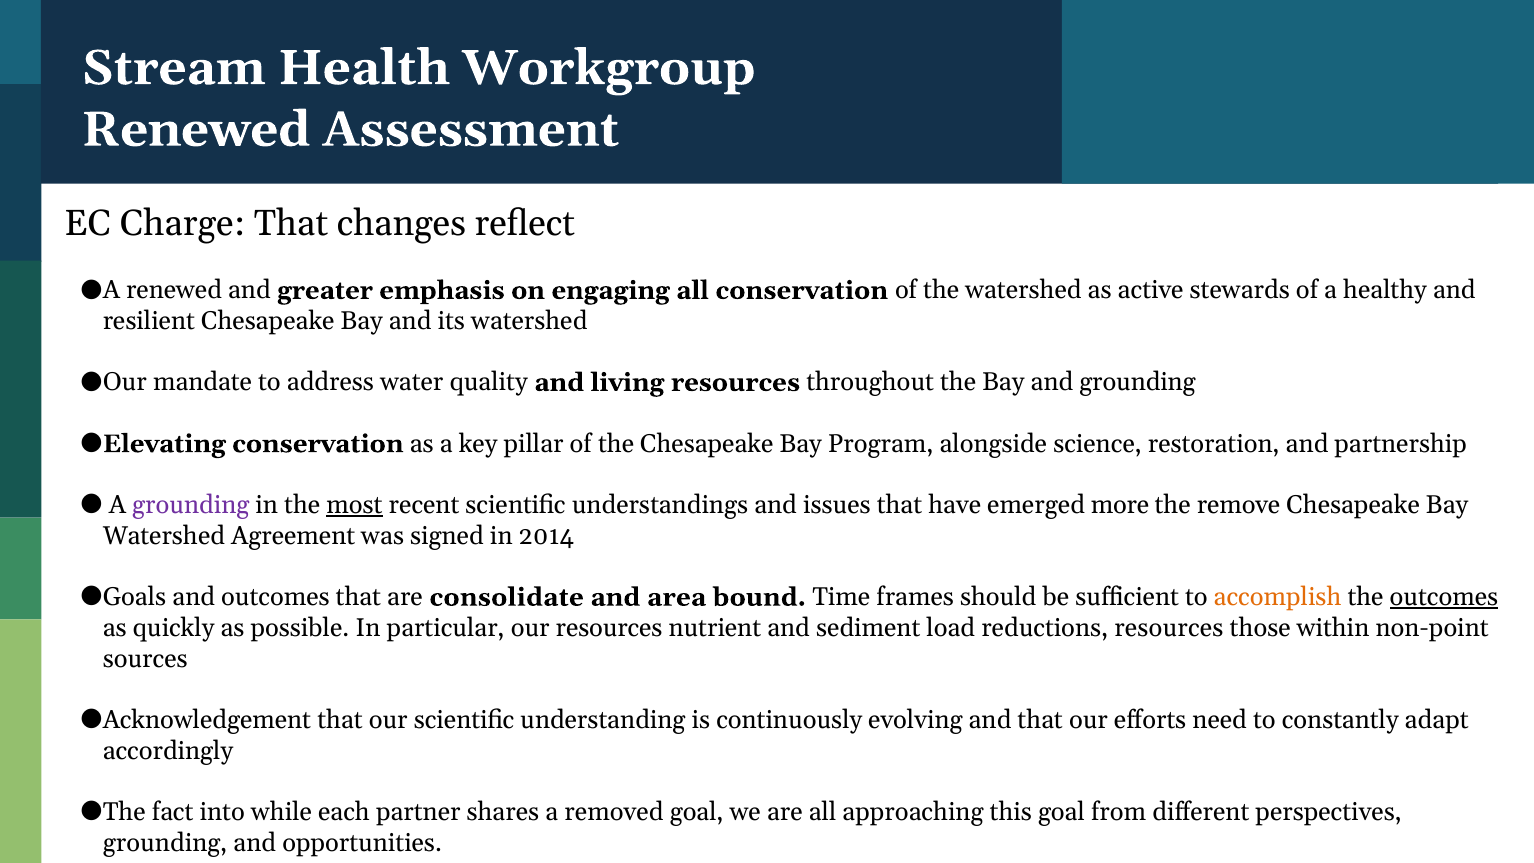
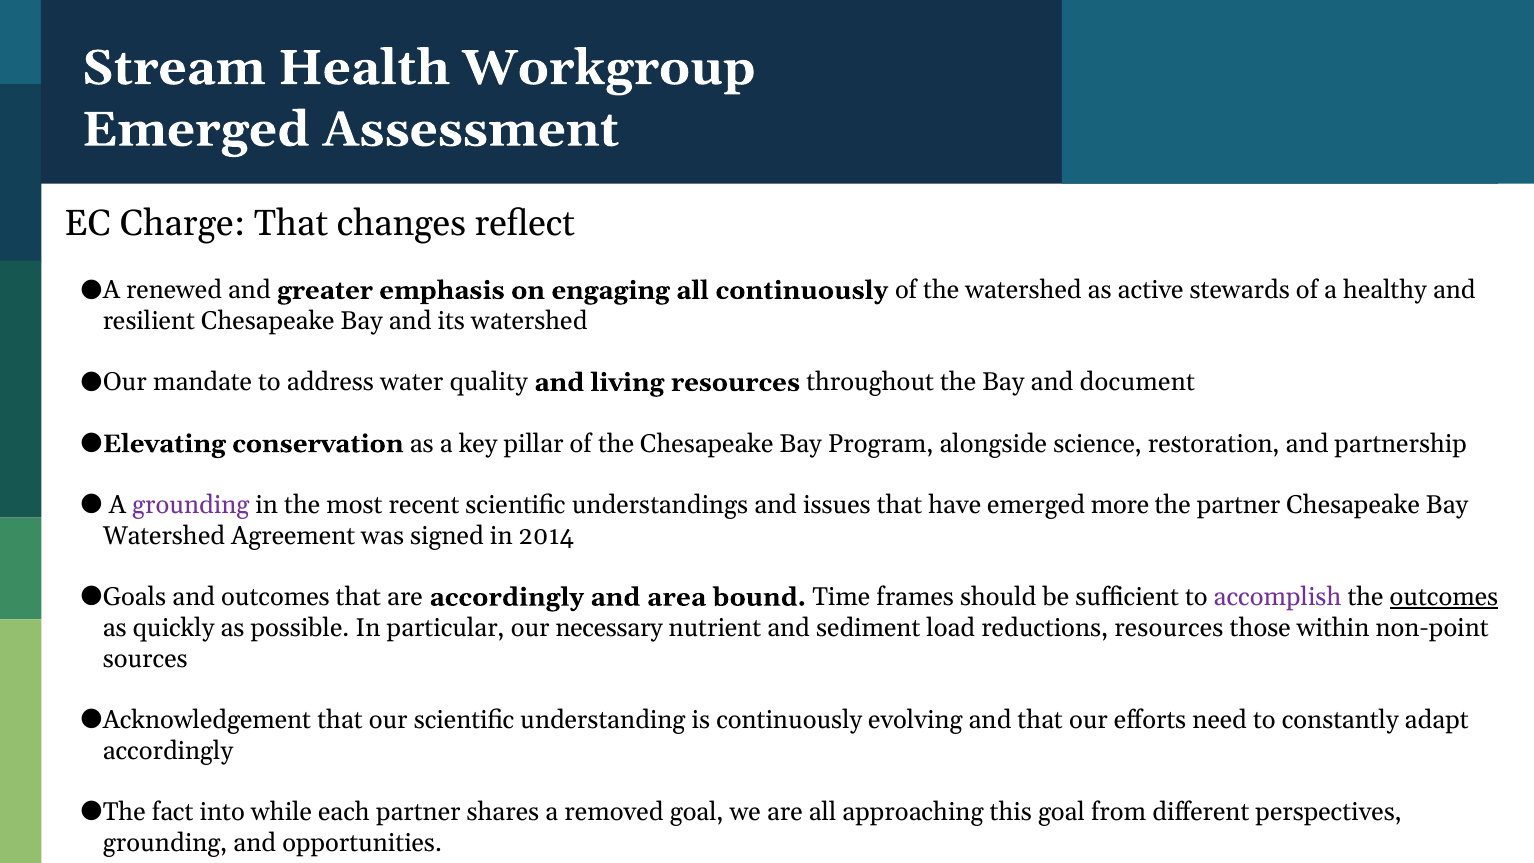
Renewed: Renewed -> Emerged (196, 130)
all conservation: conservation -> continuously (802, 290)
and grounding: grounding -> document (1137, 382)
most underline: present -> none (355, 505)
the remove: remove -> partner (1239, 505)
are consolidate: consolidate -> accordingly (507, 597)
accomplish colour: orange -> purple (1278, 597)
our resources: resources -> necessary (609, 628)
